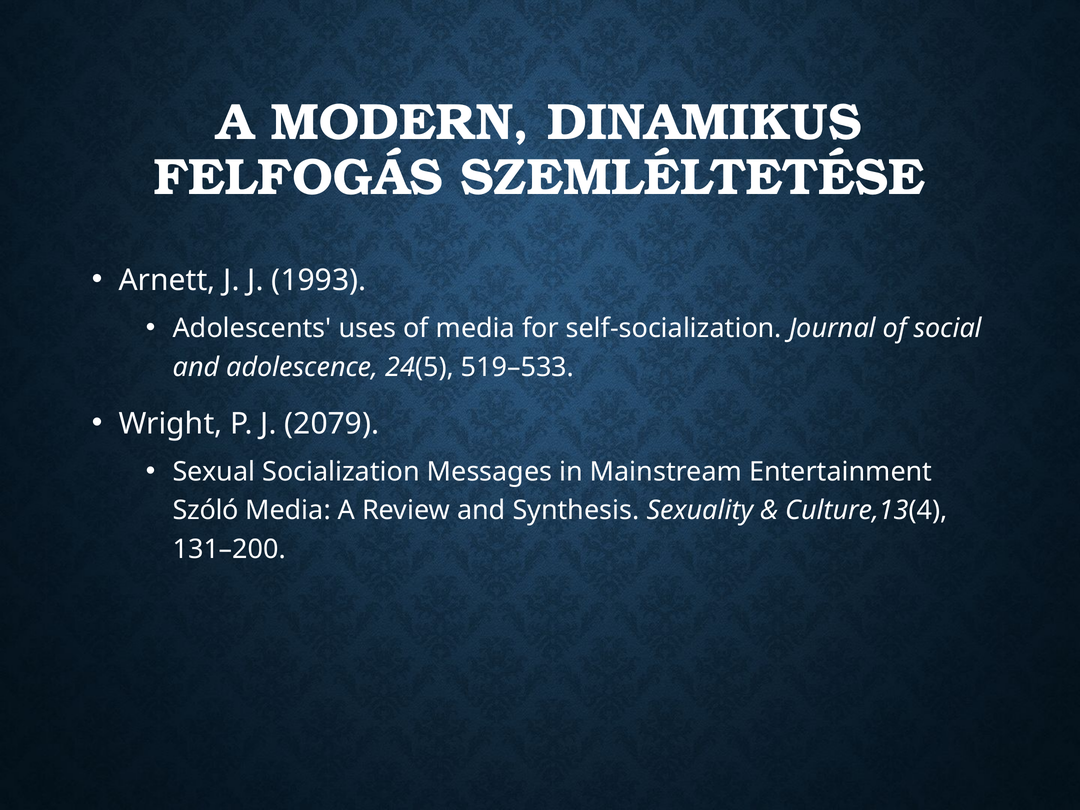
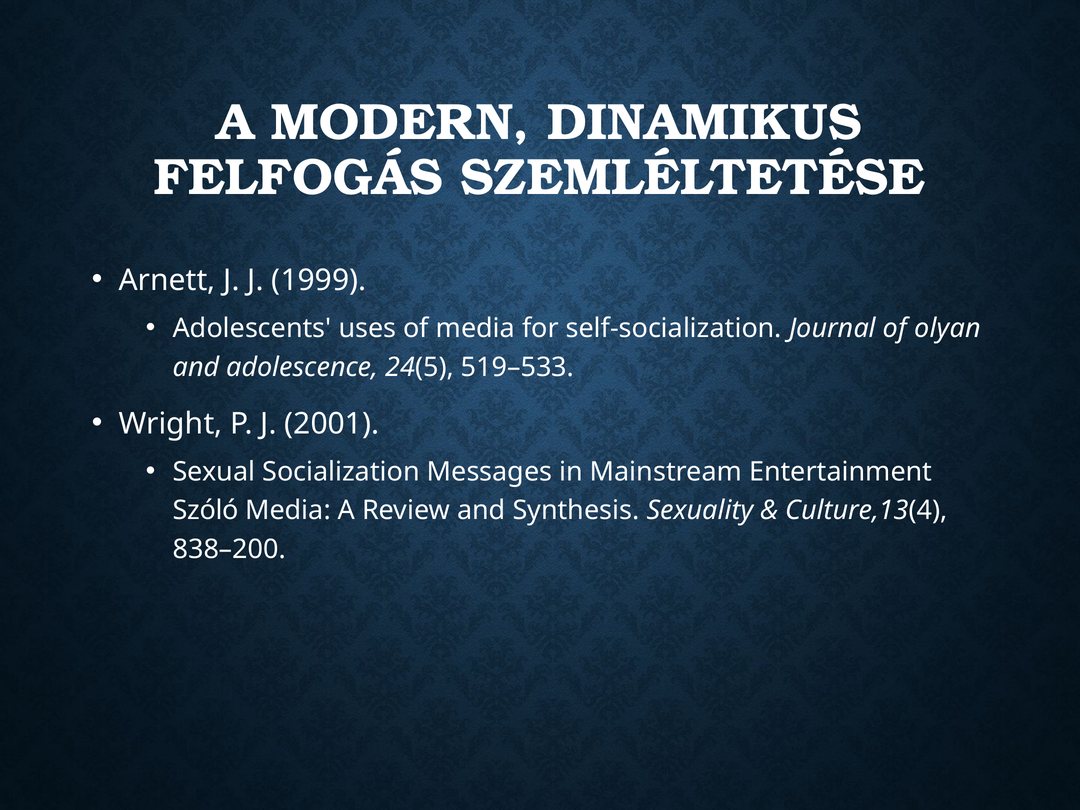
1993: 1993 -> 1999 (319, 280)
social: social -> olyan (948, 328)
2079: 2079 -> 2001 (332, 424)
131–200: 131–200 -> 838–200 (229, 549)
